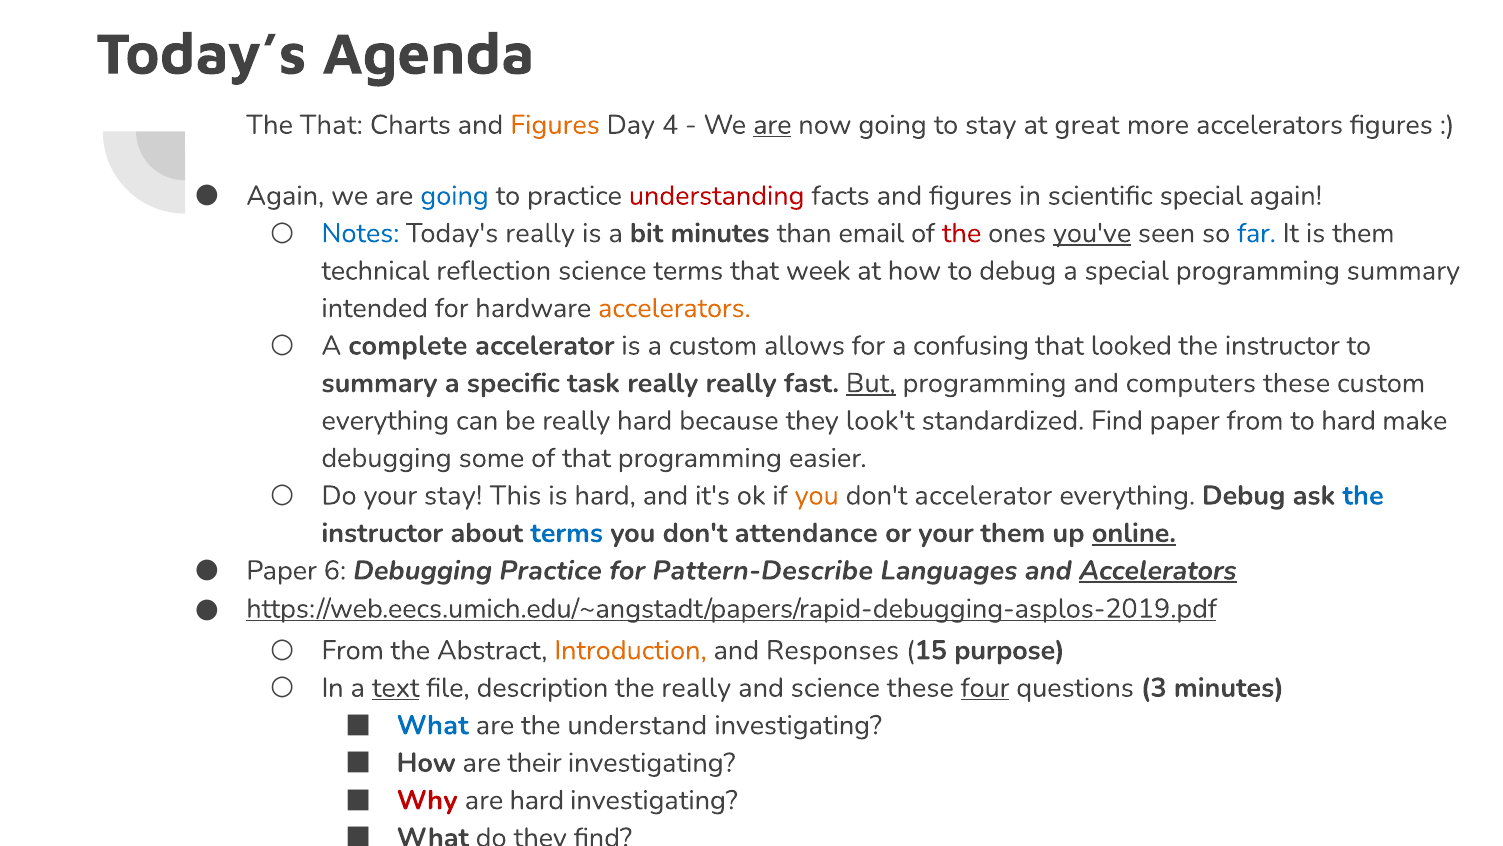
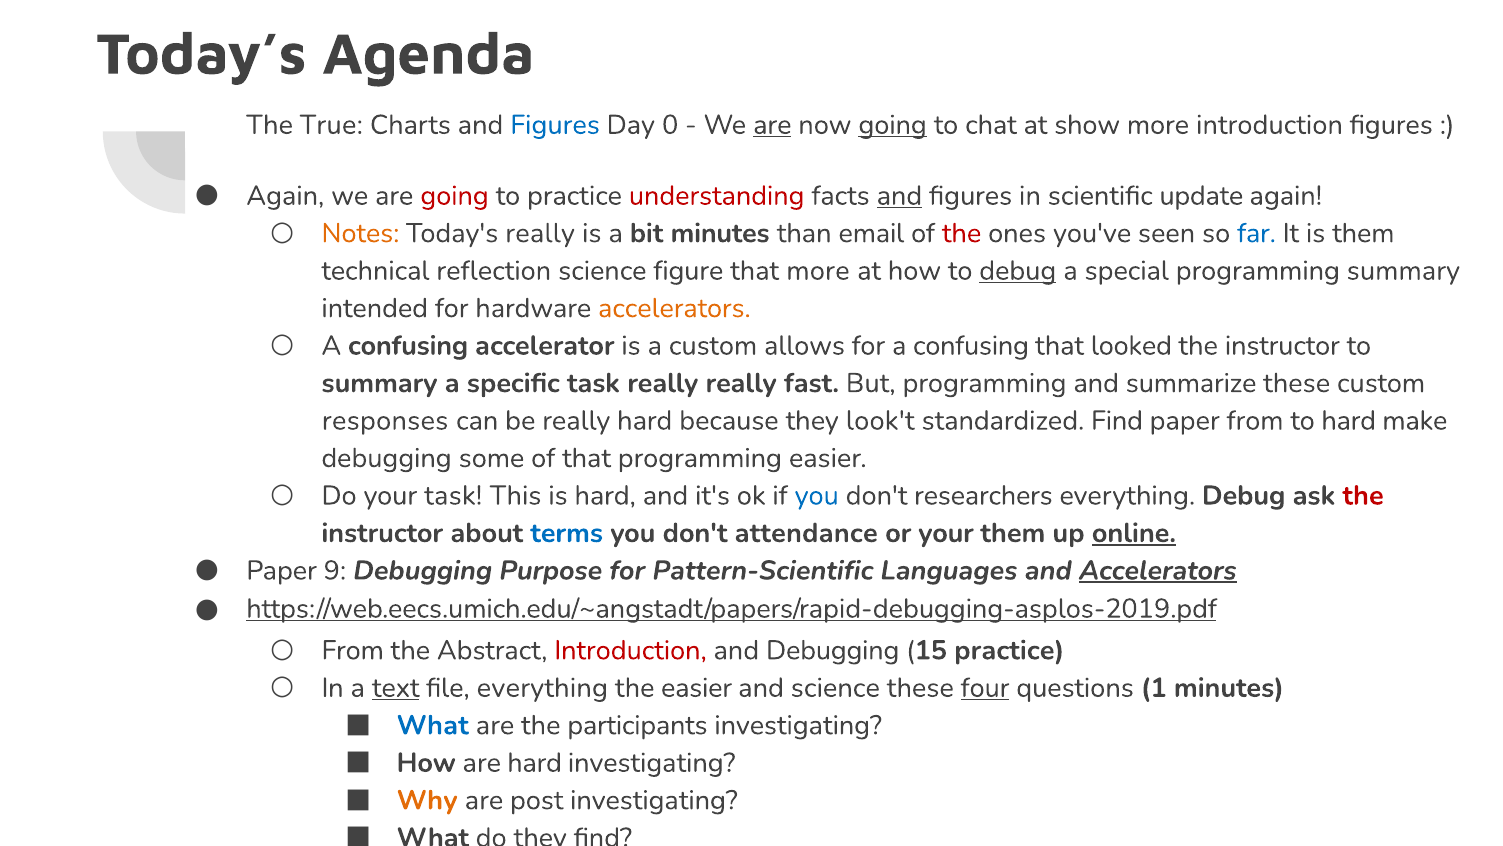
The That: That -> True (331, 125)
Figures colour: orange -> blue (555, 125)
4: 4 -> 0 (670, 125)
going underline: none -> present (893, 125)
to stay: stay -> chat (991, 125)
great: great -> show (1087, 125)
more accelerators: accelerators -> introduction (1269, 125)
going colour: blue -> red (455, 196)
and underline: none -> present (899, 196)
scientific special: special -> update (1201, 196)
Notes colour: blue -> orange (360, 233)
you've underline: present -> none (1092, 233)
science terms: terms -> figure (688, 271)
that week: week -> more (818, 271)
debug underline: none -> present (1018, 271)
complete: complete -> confusing (408, 345)
But underline: present -> none (871, 383)
computers: computers -> summarize (1191, 383)
everything: everything -> responses (385, 420)
your stay: stay -> task (453, 495)
you colour: orange -> blue (817, 495)
don't accelerator: accelerator -> researchers (983, 495)
the colour: blue -> red (1363, 495)
6: 6 -> 9 (335, 570)
Debugging Practice: Practice -> Purpose (551, 570)
Pattern-Describe: Pattern-Describe -> Pattern-Scientific (763, 570)
Introduction colour: orange -> red (630, 650)
and Responses: Responses -> Debugging (833, 650)
15 purpose: purpose -> practice (1009, 650)
file description: description -> everything (542, 687)
the really: really -> easier (696, 687)
3: 3 -> 1 (1154, 687)
understand: understand -> participants (637, 725)
are their: their -> hard (535, 762)
Why colour: red -> orange (427, 800)
are hard: hard -> post (537, 800)
